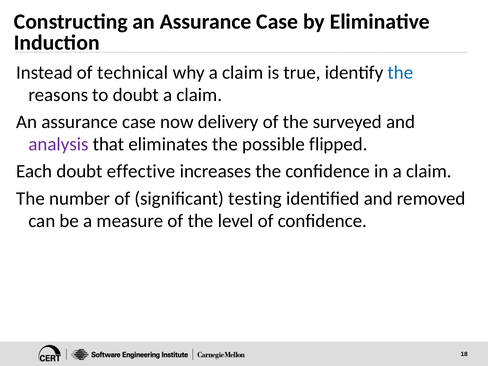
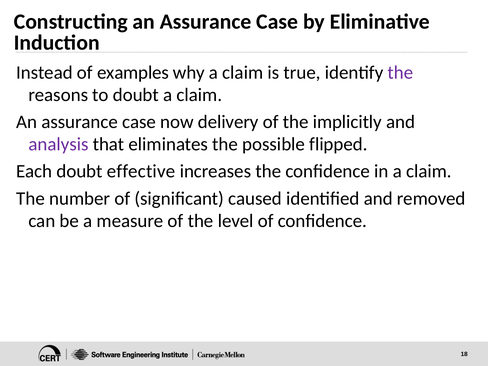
technical: technical -> examples (133, 73)
the colour: blue -> purple (400, 73)
surveyed: surveyed -> implicitly (347, 122)
testing: testing -> caused (255, 198)
